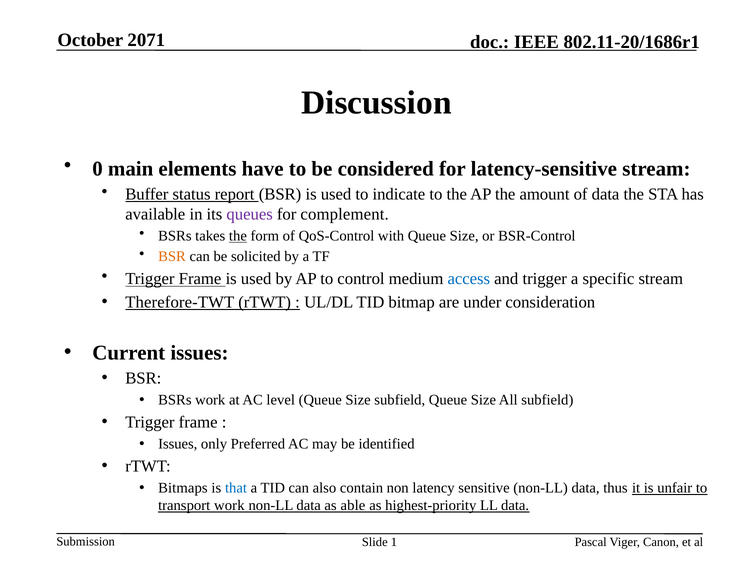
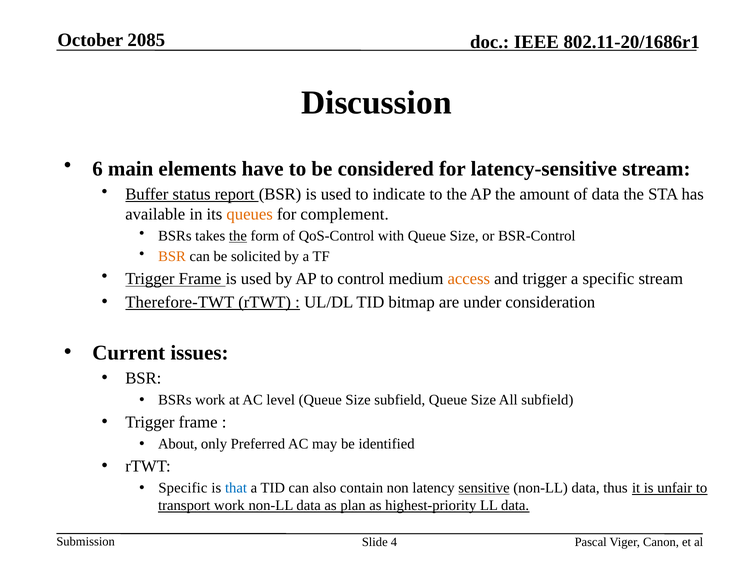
2071: 2071 -> 2085 (146, 40)
0: 0 -> 6 (98, 169)
queues colour: purple -> orange (250, 214)
access colour: blue -> orange (469, 279)
Issues: Issues -> About (178, 444)
Bitmaps: Bitmaps -> Specific (183, 488)
sensitive underline: none -> present (484, 488)
able: able -> plan (353, 505)
1: 1 -> 4 (394, 542)
